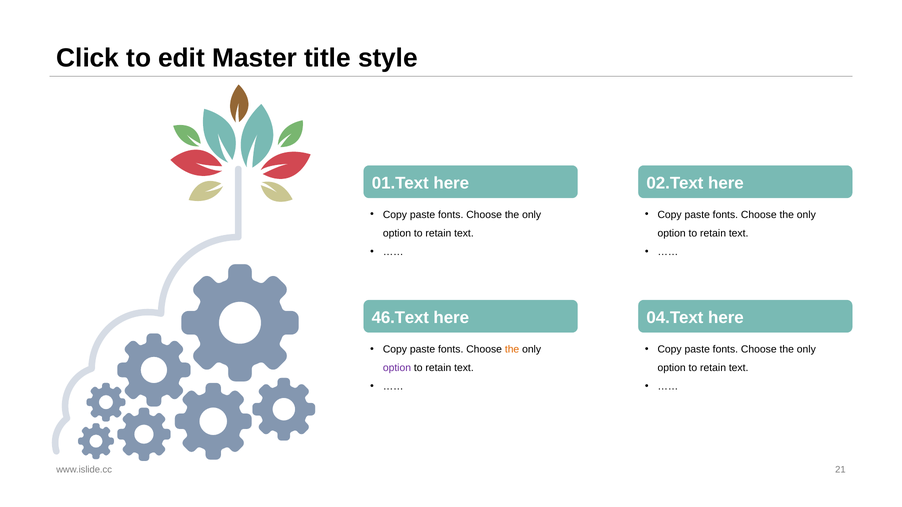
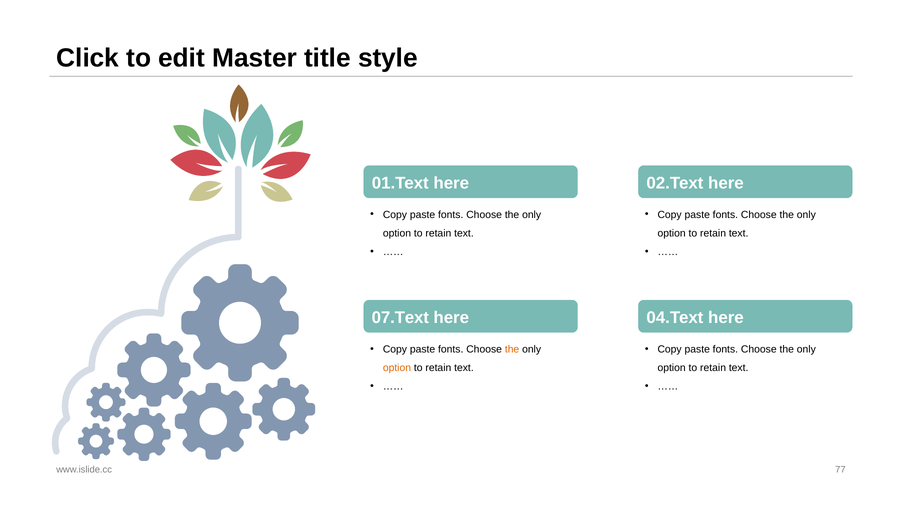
46.Text: 46.Text -> 07.Text (400, 318)
option colour: purple -> orange (397, 368)
21: 21 -> 77 (840, 470)
